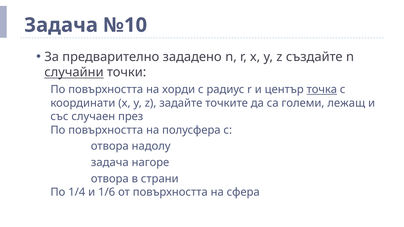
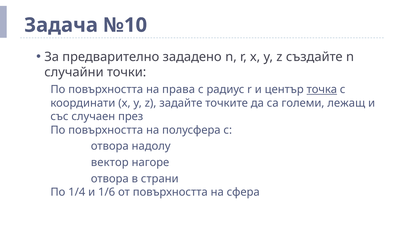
случайни underline: present -> none (74, 72)
хорди: хорди -> права (179, 90)
задача: задача -> вектор (110, 163)
